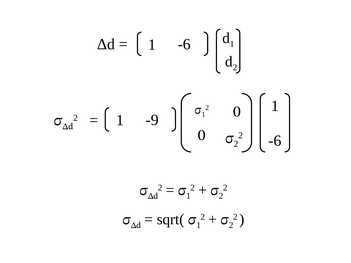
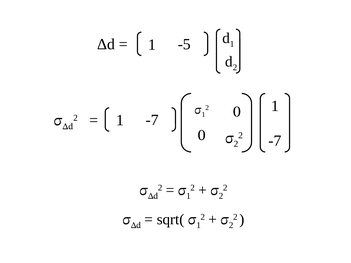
-6: -6 -> -5 (184, 44)
-9: -9 -> -7 (152, 120)
-6: -6 -> -7 (275, 141)
